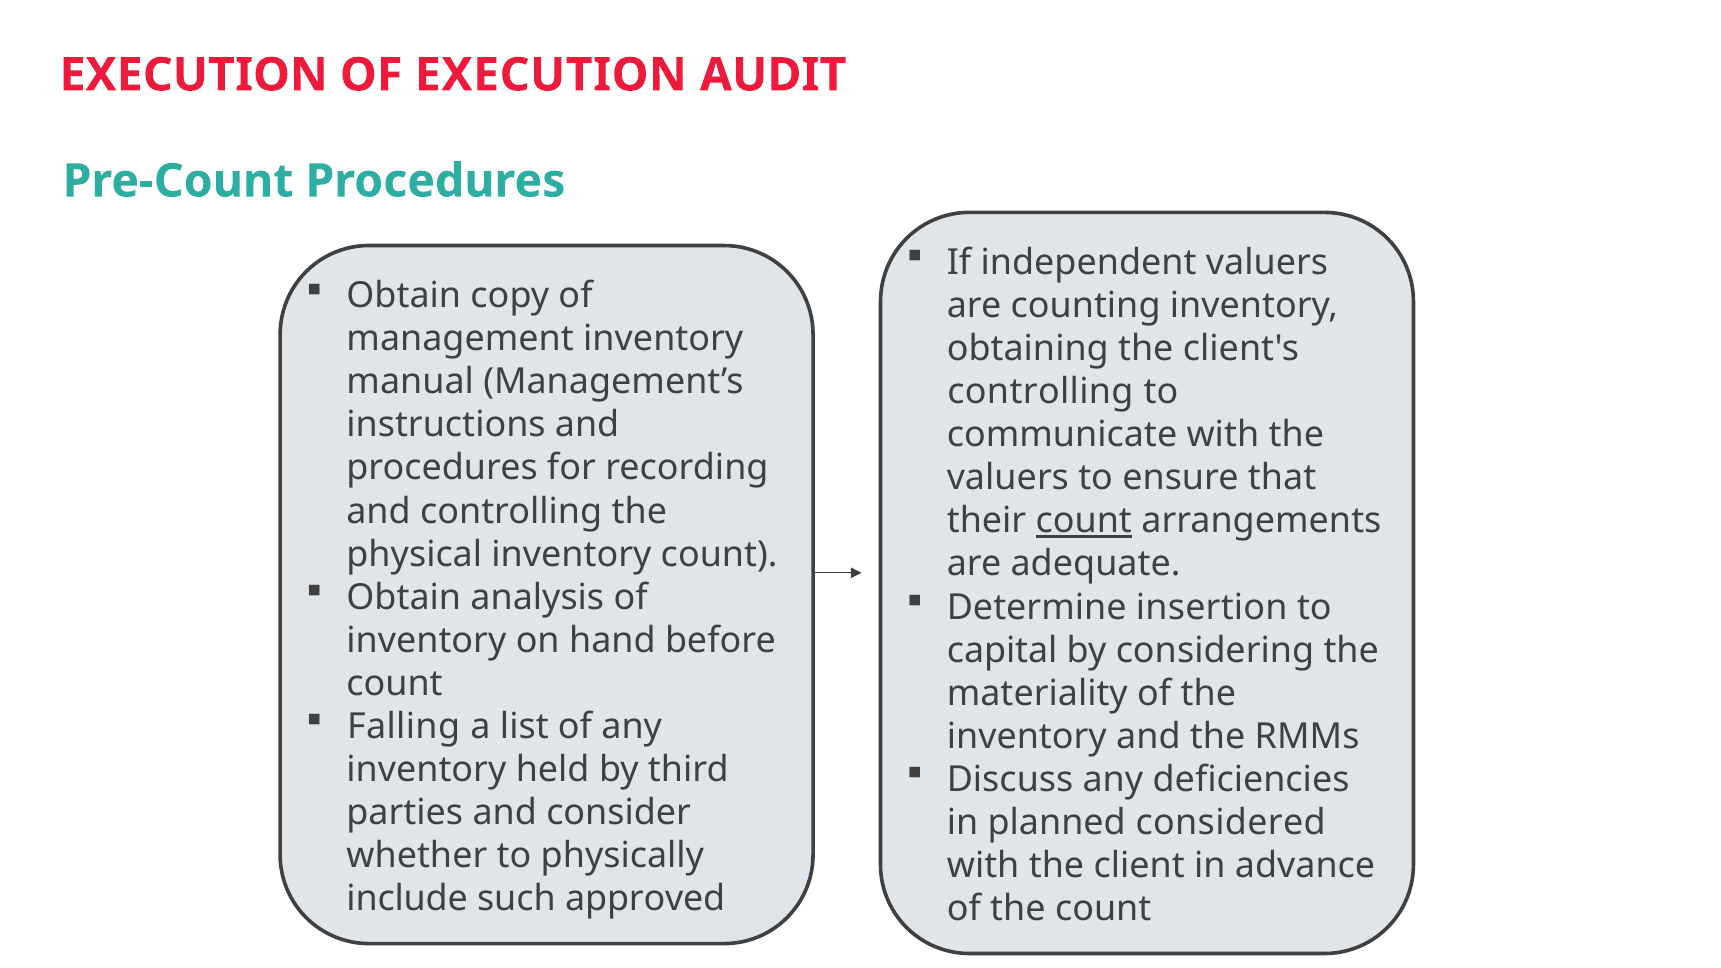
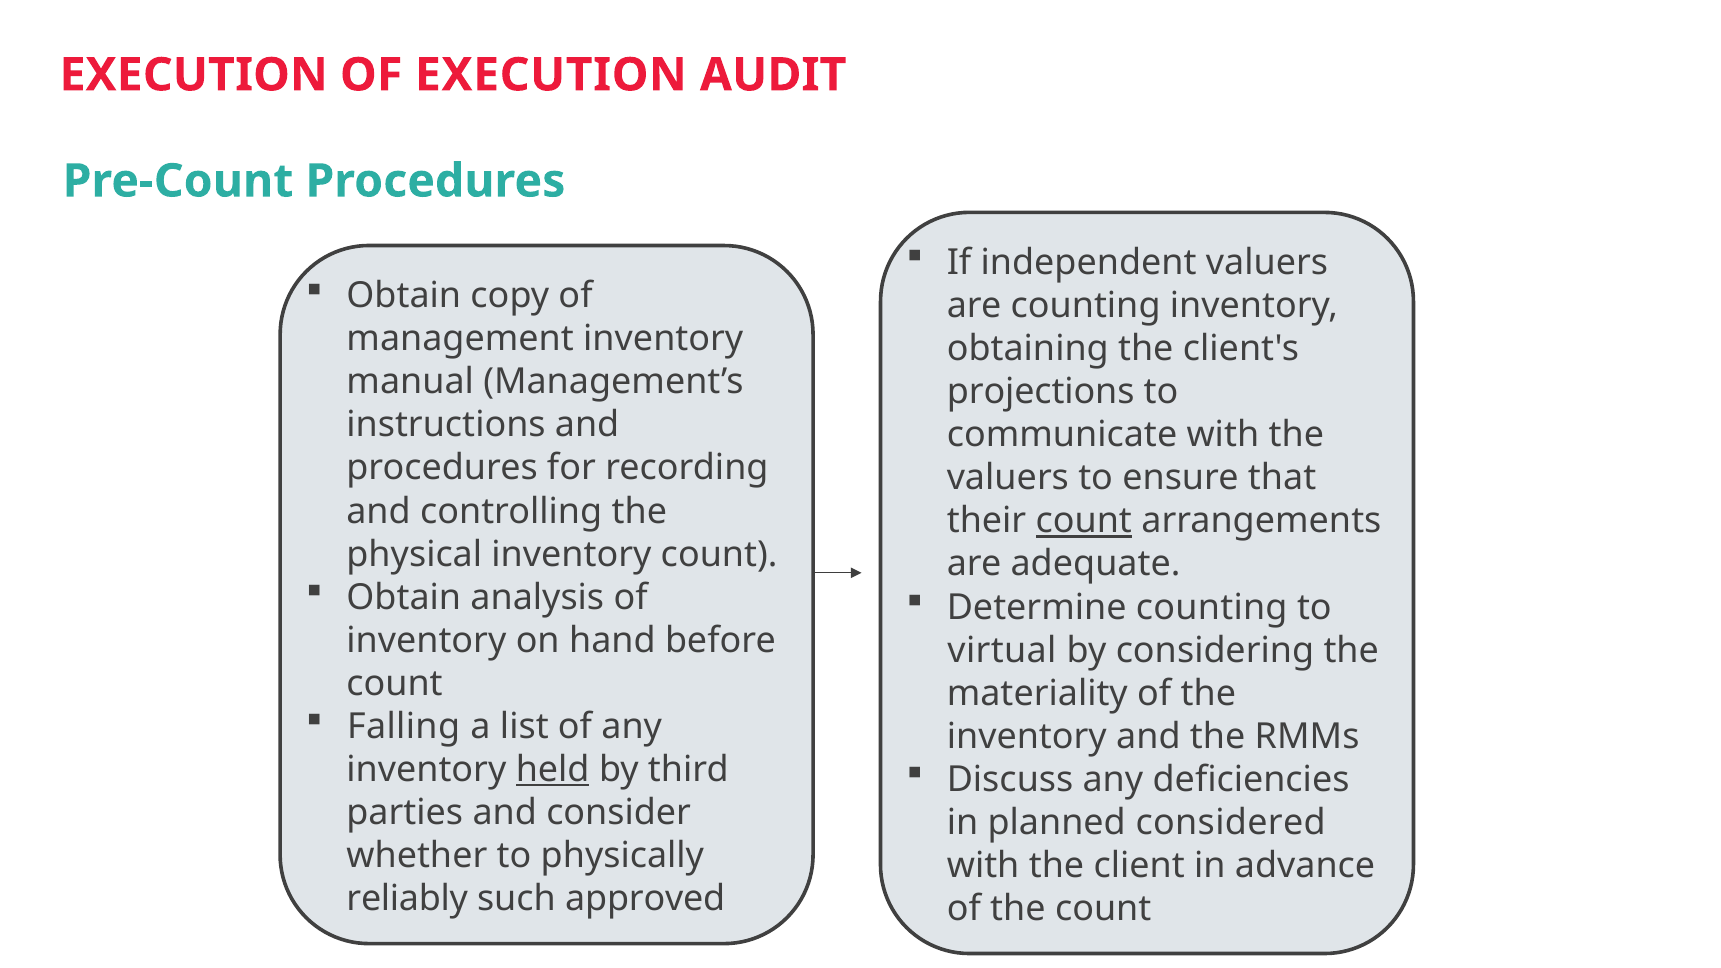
controlling: controlling -> projections (1041, 392)
Determine insertion: insertion -> counting (1212, 607)
capital: capital -> virtual (1002, 650)
held underline: none -> present (553, 769)
include: include -> reliably (407, 899)
